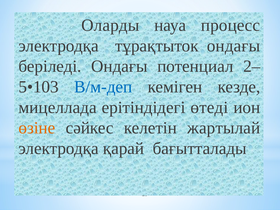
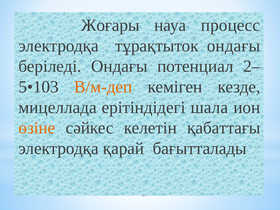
Оларды: Оларды -> Жоғары (110, 25)
В/м-деп colour: blue -> orange (103, 87)
өтеді: өтеді -> шала (209, 107)
жартылай: жартылай -> қабаттағы (224, 128)
